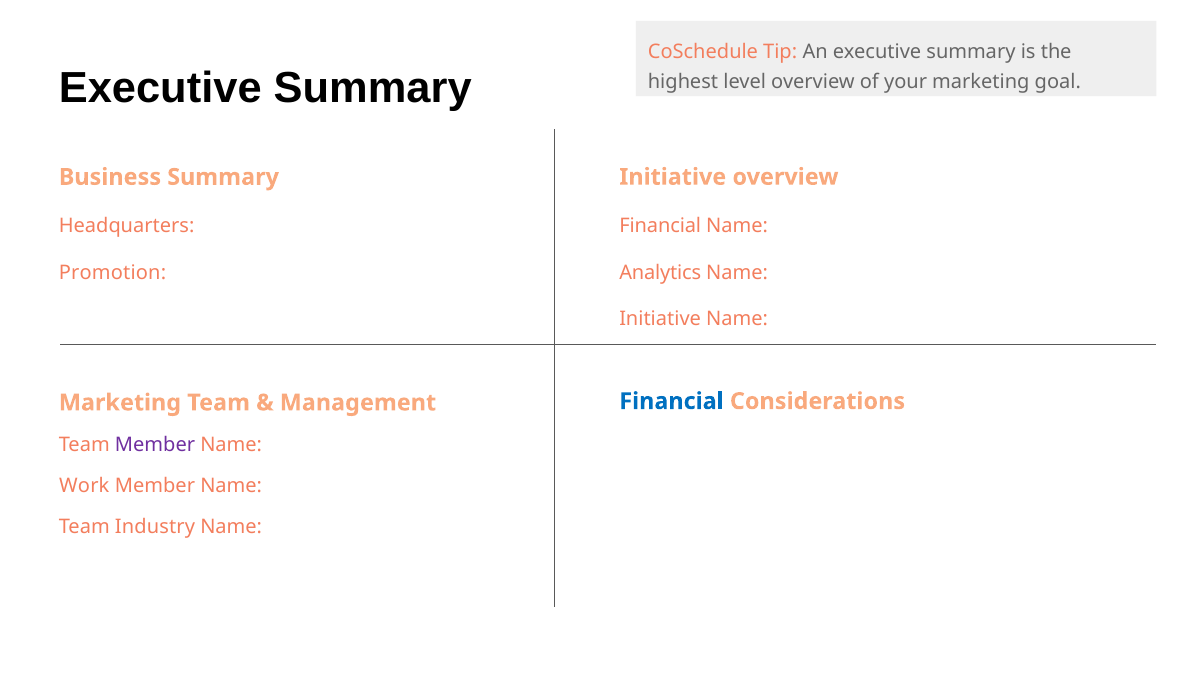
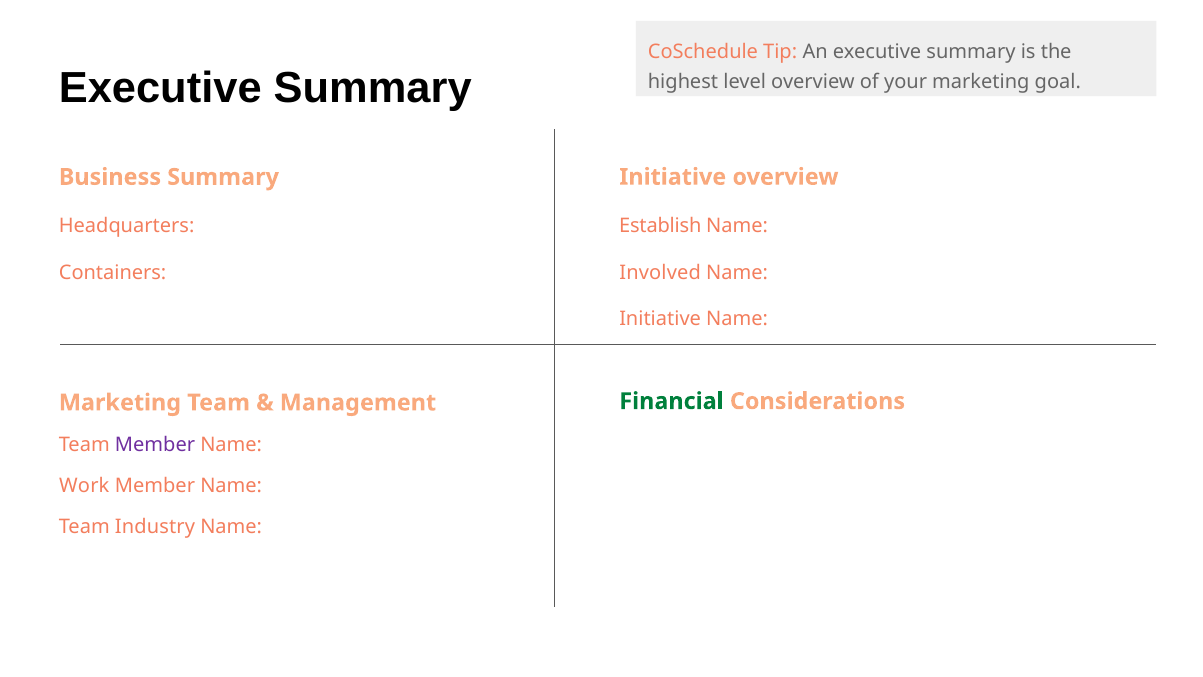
Financial: Financial -> Establish (660, 226)
Promotion: Promotion -> Containers (113, 272)
Analytics: Analytics -> Involved (660, 272)
Financial colour: blue -> green (671, 401)
